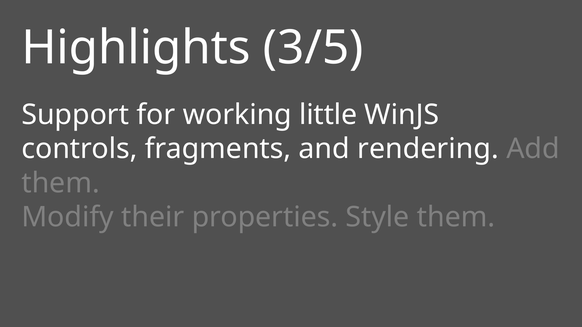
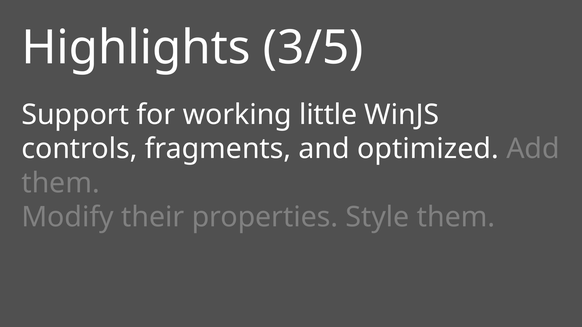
rendering: rendering -> optimized (428, 149)
